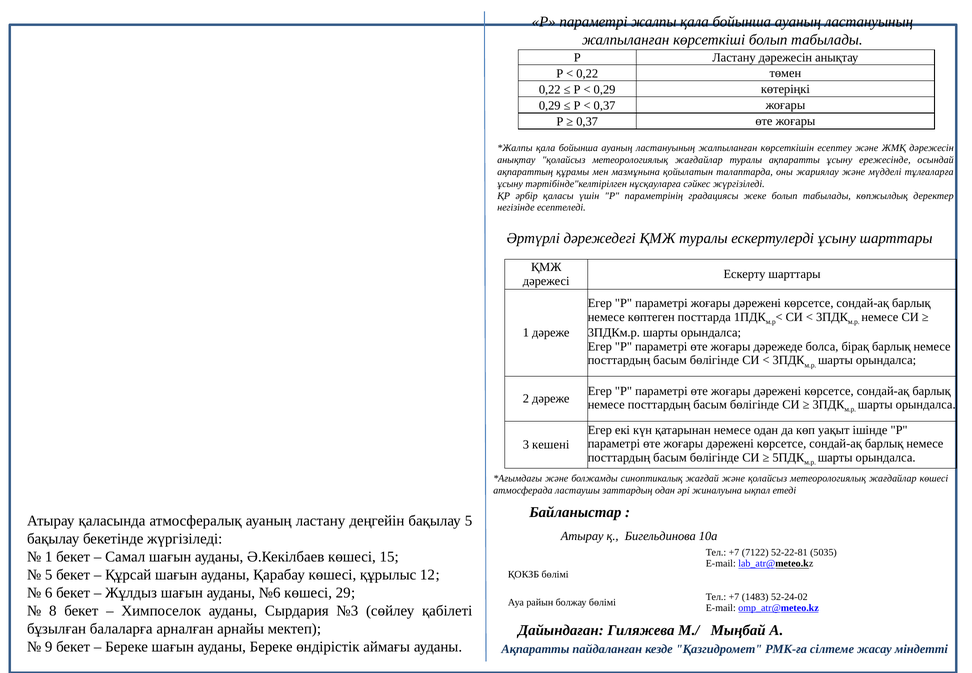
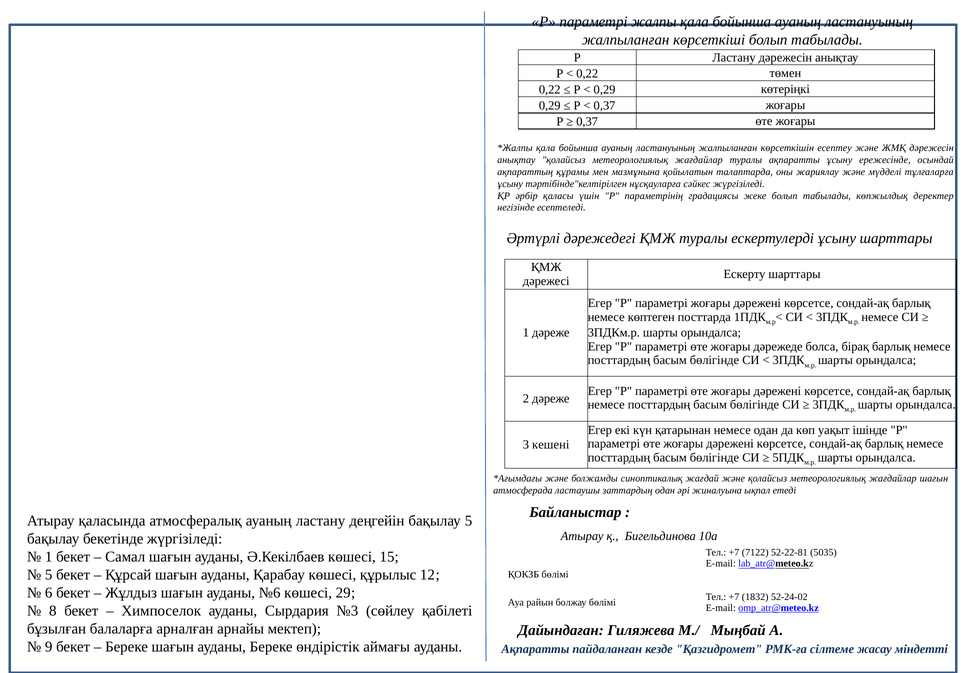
жағдайлар көшесі: көшесі -> шағын (934, 478)
1483: 1483 -> 1832 (755, 597)
